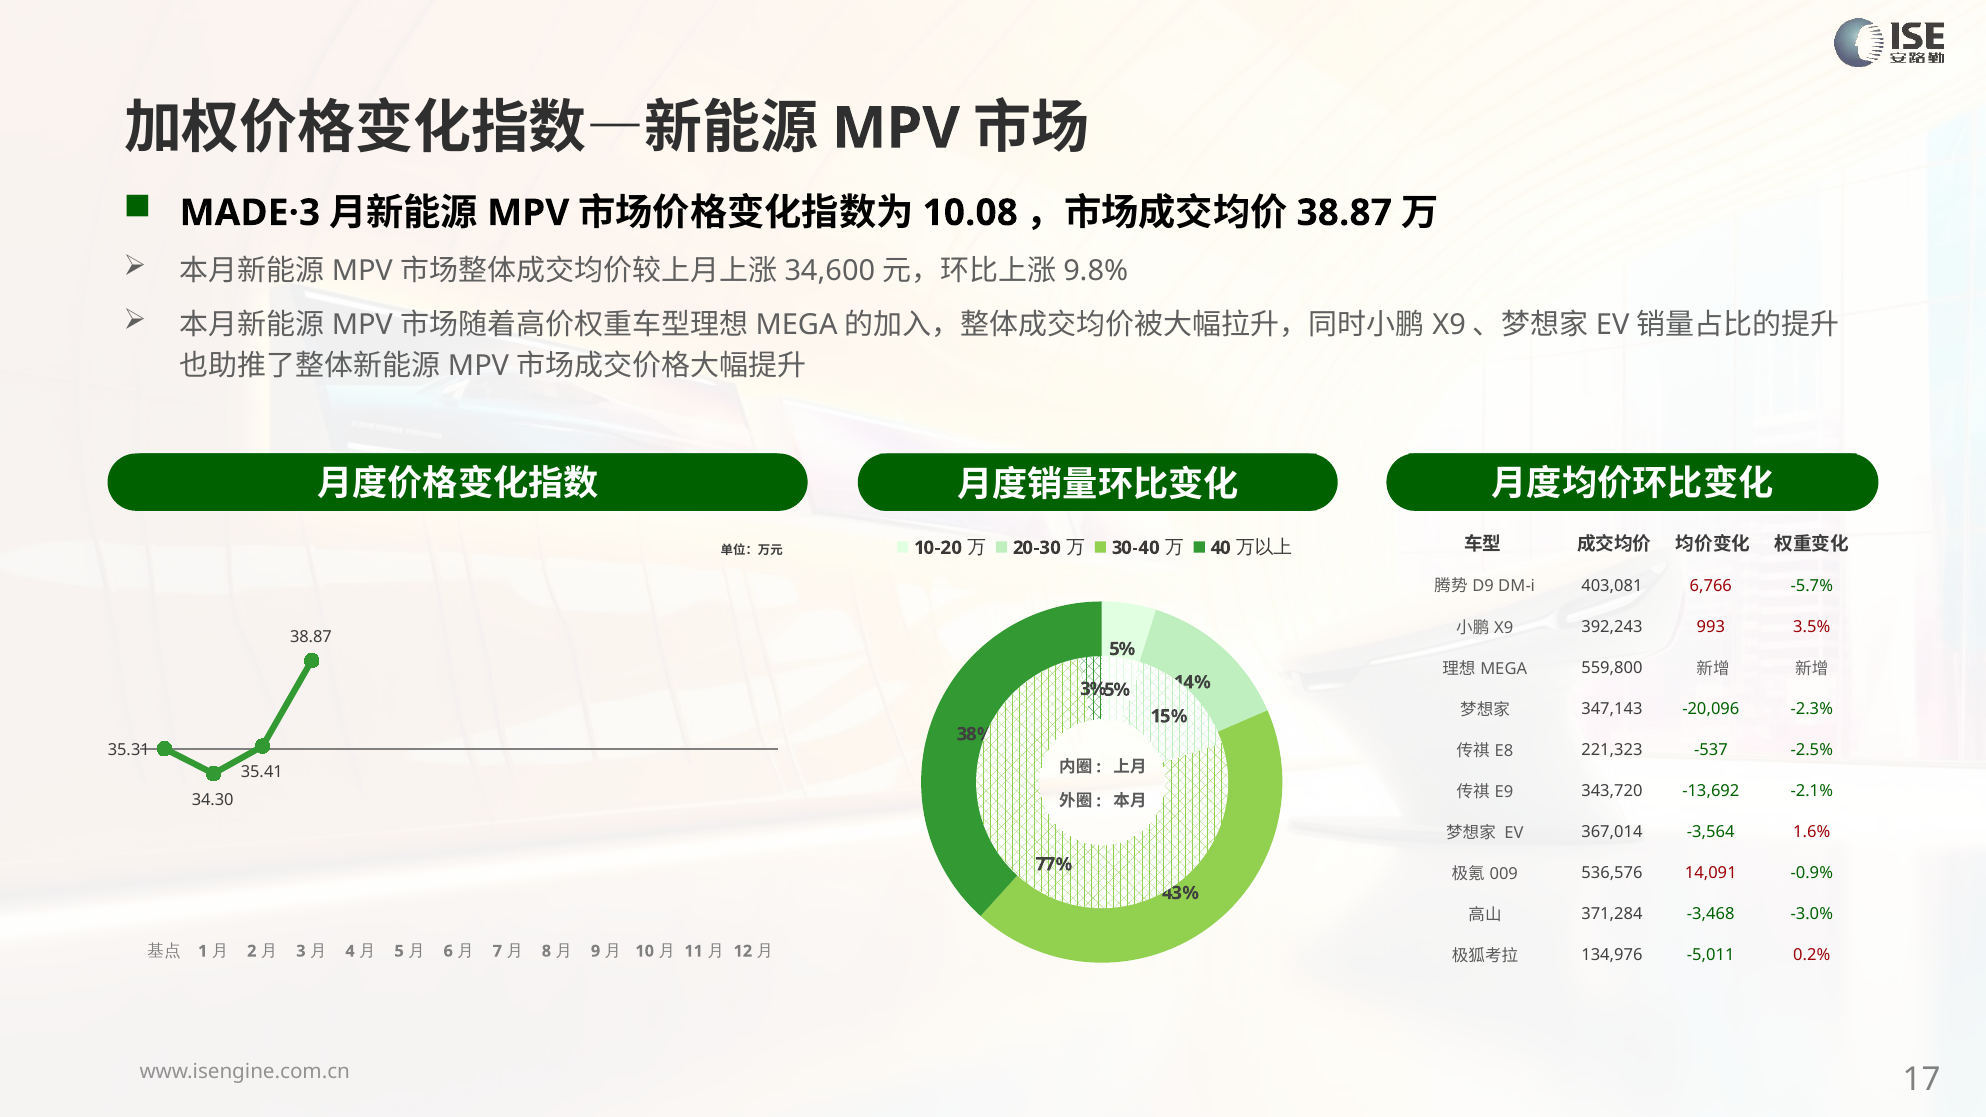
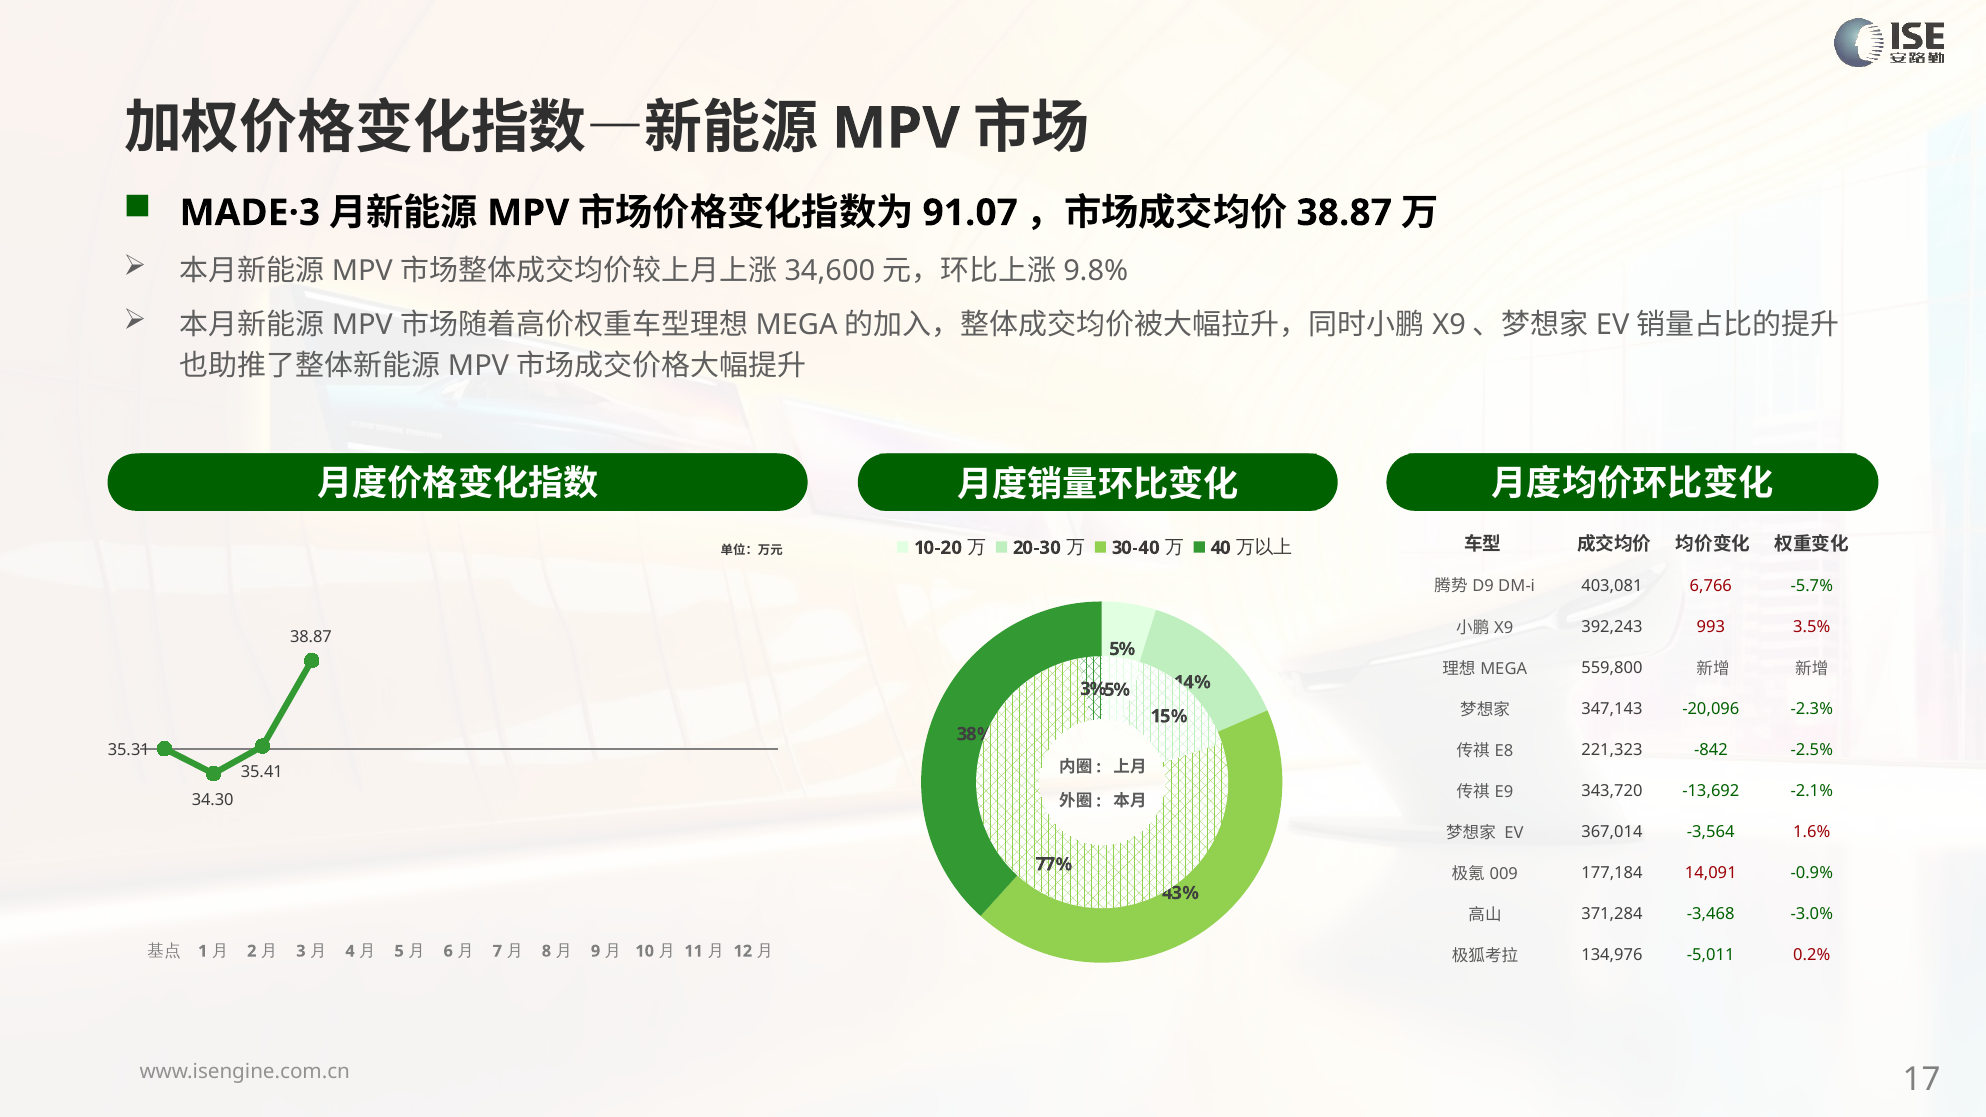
10.08: 10.08 -> 91.07 (970, 213)
-537: -537 -> -842 (1711, 750)
536,576: 536,576 -> 177,184 (1612, 873)
